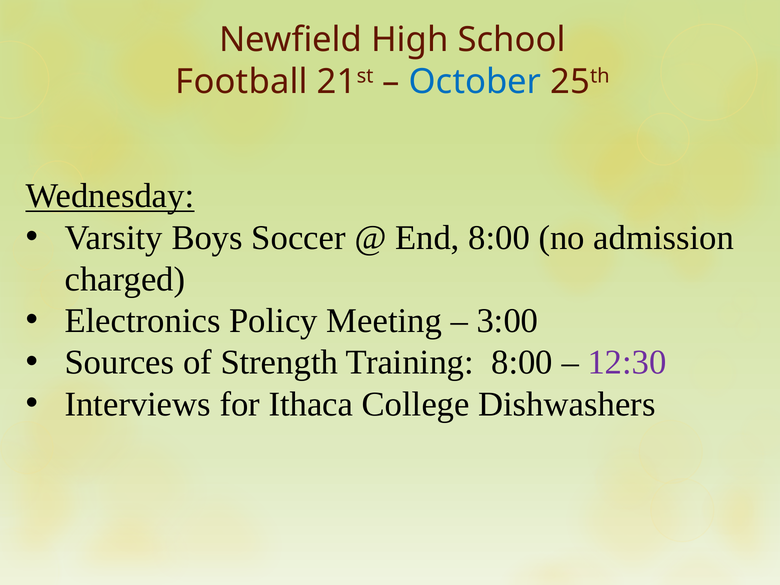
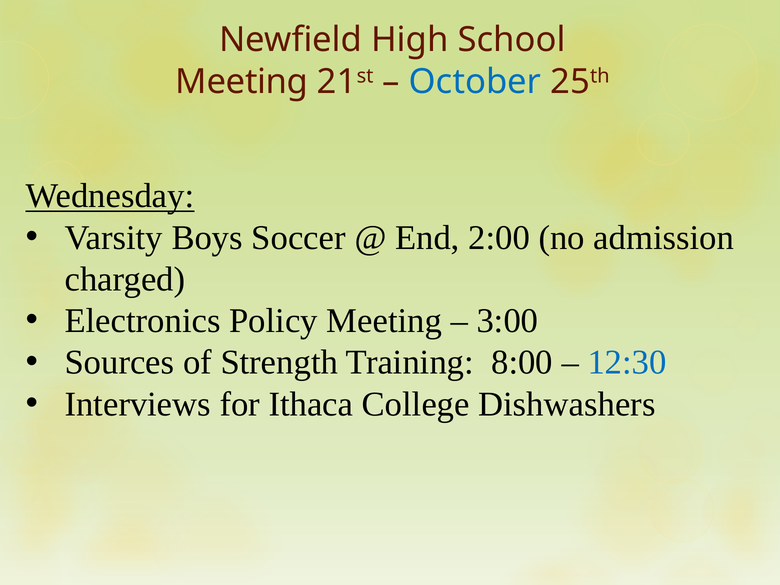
Football: Football -> Meeting (242, 82)
End 8:00: 8:00 -> 2:00 (499, 238)
12:30 colour: purple -> blue (627, 362)
